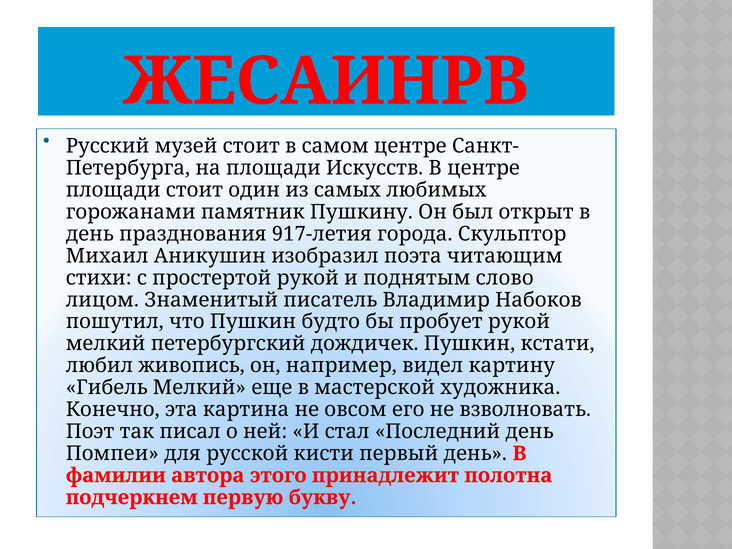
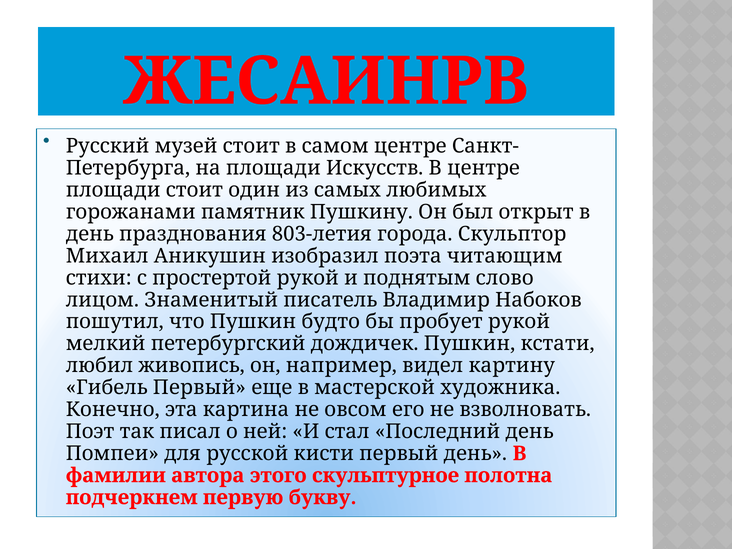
917-летия: 917-летия -> 803-летия (322, 234)
Гибель Мелкий: Мелкий -> Первый (199, 388)
принадлежит: принадлежит -> скульптурное (386, 475)
